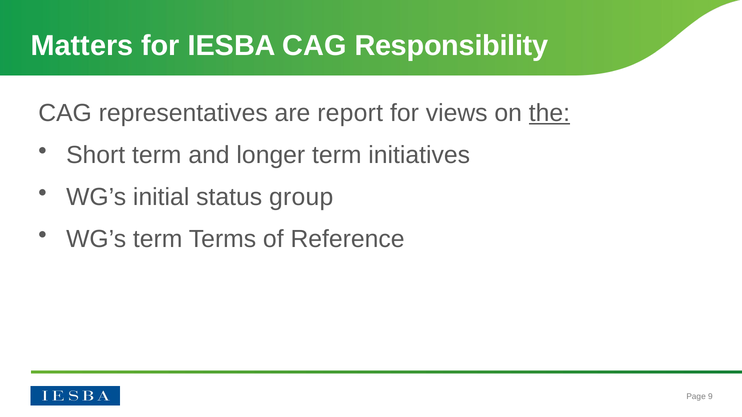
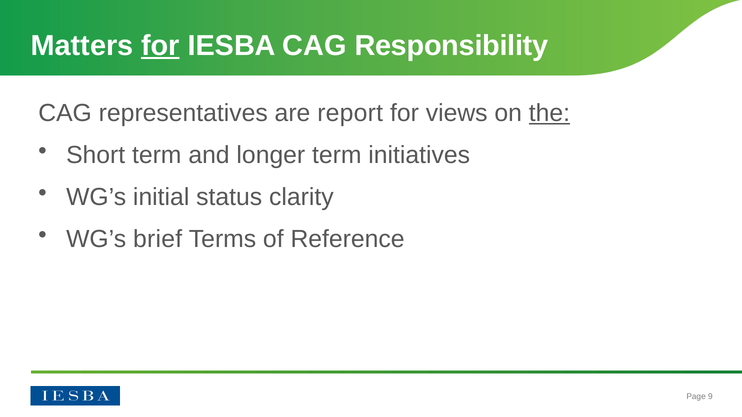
for underline: none -> present (160, 46)
group: group -> clarity (301, 197)
WG’s term: term -> brief (158, 239)
